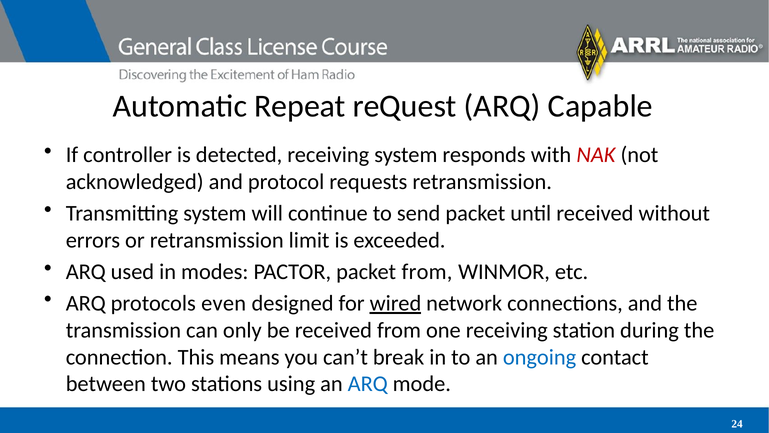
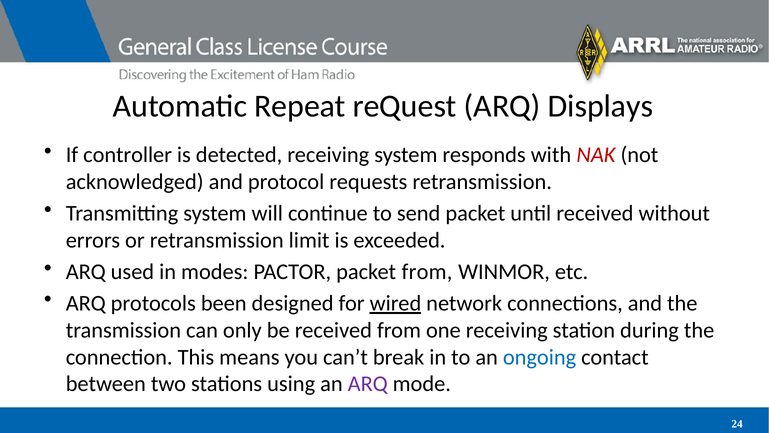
Capable: Capable -> Displays (601, 106)
even: even -> been (224, 303)
ARQ colour: blue -> purple (368, 384)
